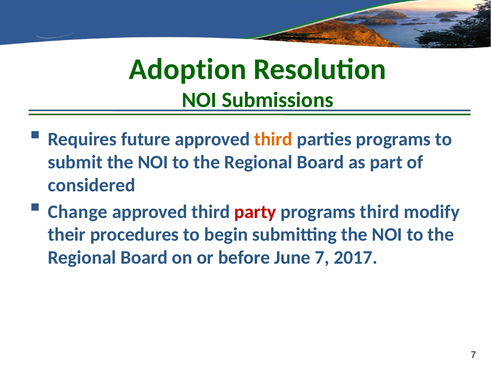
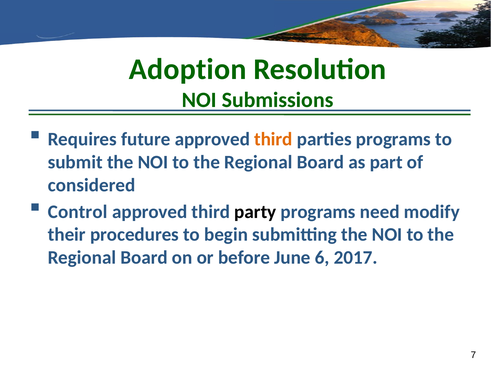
Change: Change -> Control (78, 212)
party colour: red -> black (255, 212)
programs third: third -> need (380, 212)
June 7: 7 -> 6 (322, 258)
